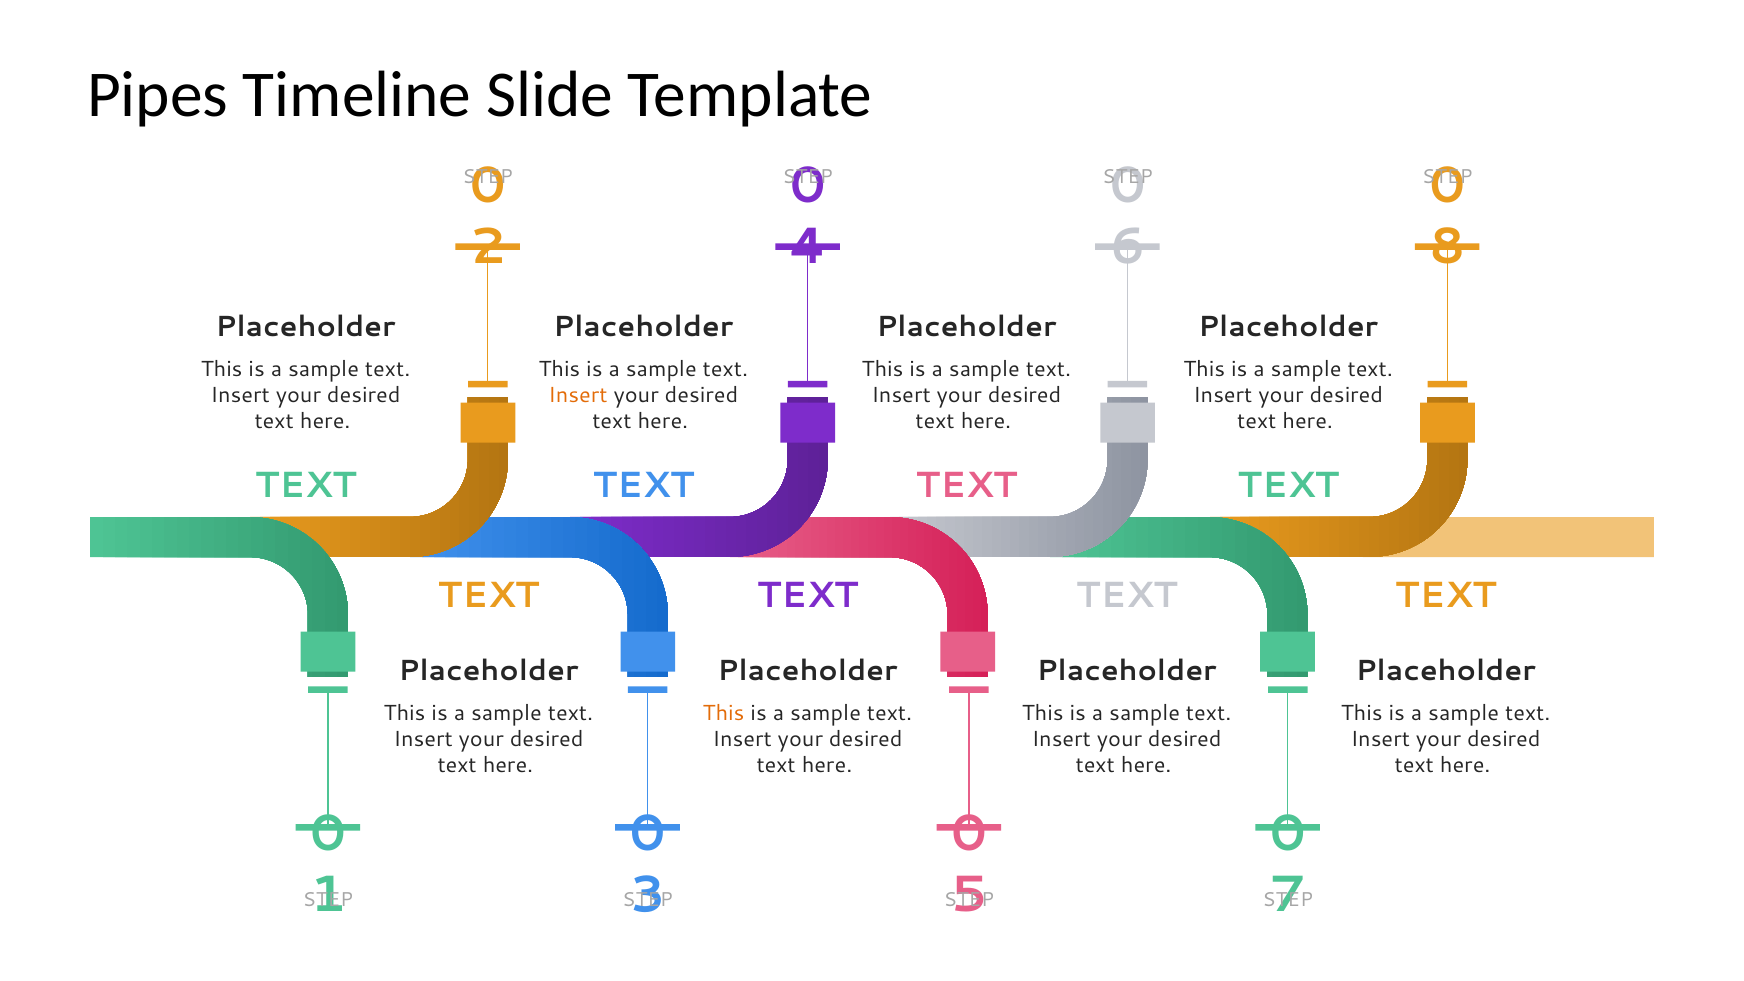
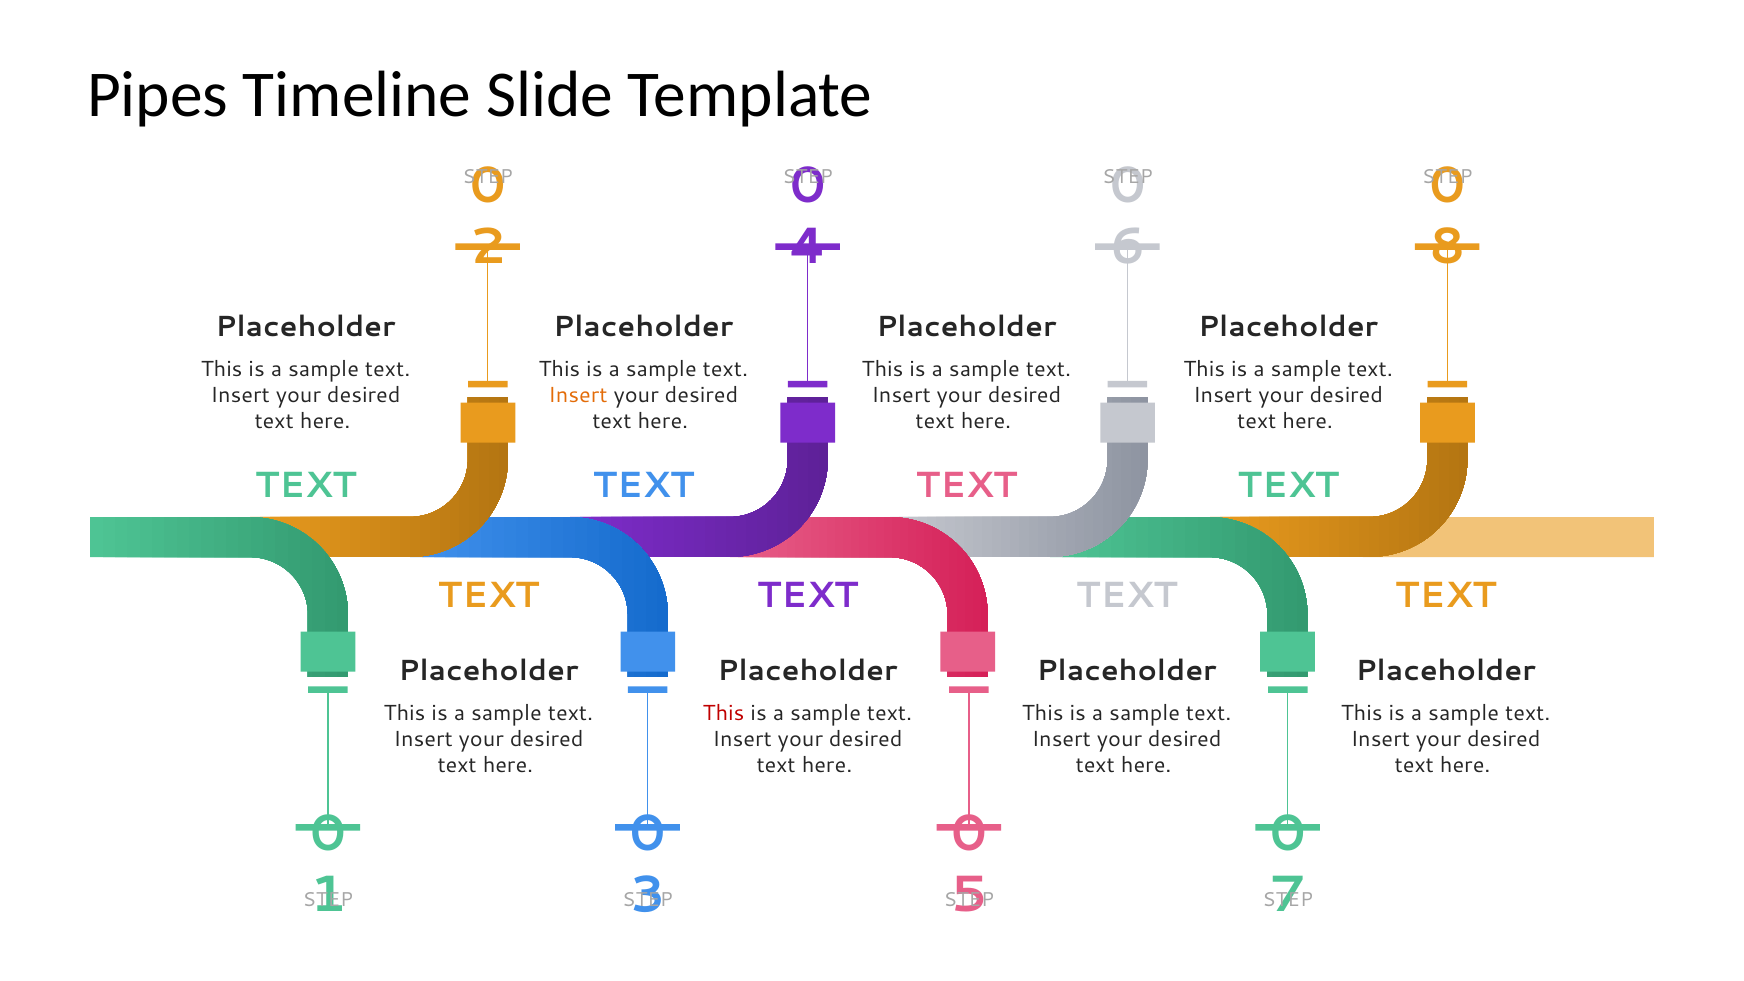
This colour: orange -> red (724, 713)
